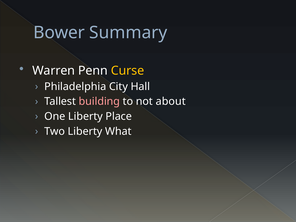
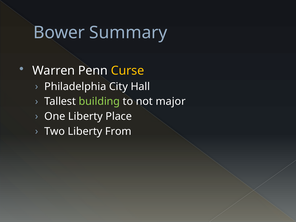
building colour: pink -> light green (99, 101)
about: about -> major (171, 101)
What: What -> From (118, 131)
